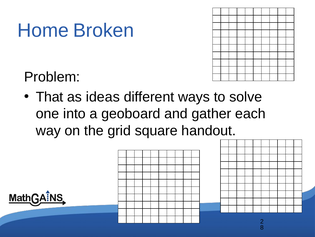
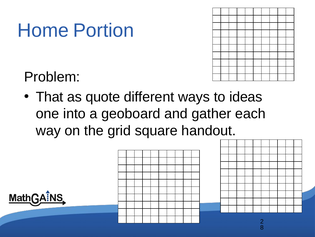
Broken: Broken -> Portion (104, 30)
ideas: ideas -> quote (103, 97)
solve: solve -> ideas (246, 97)
